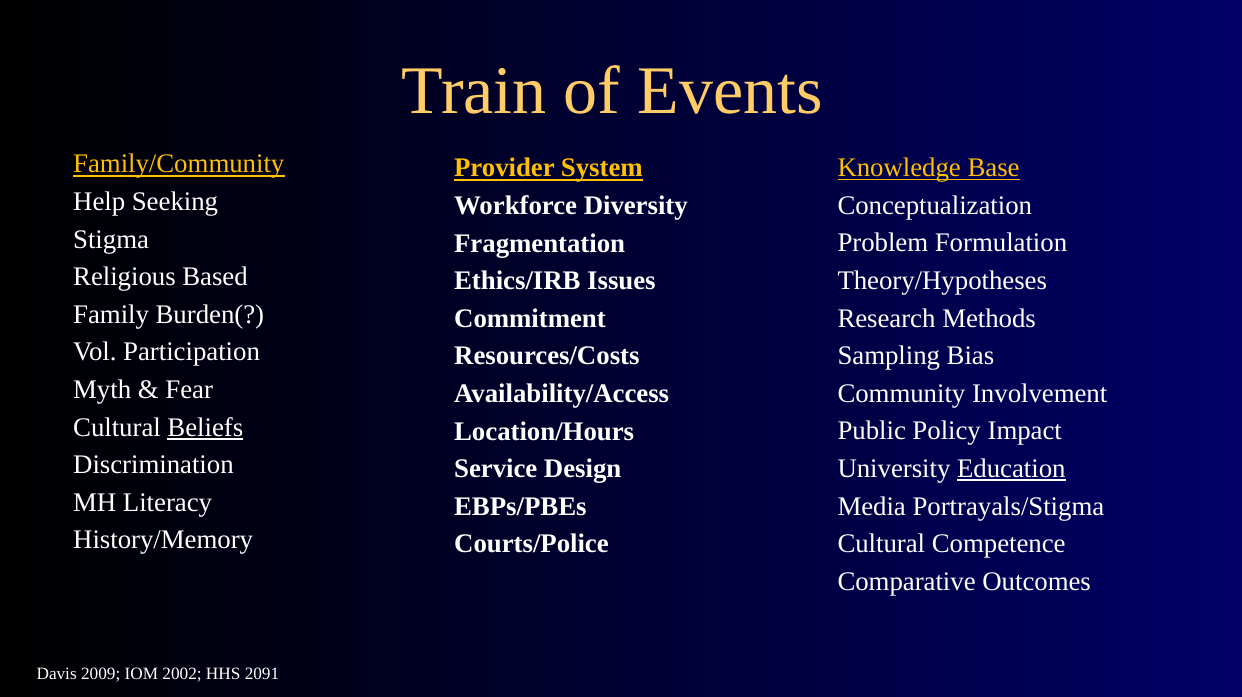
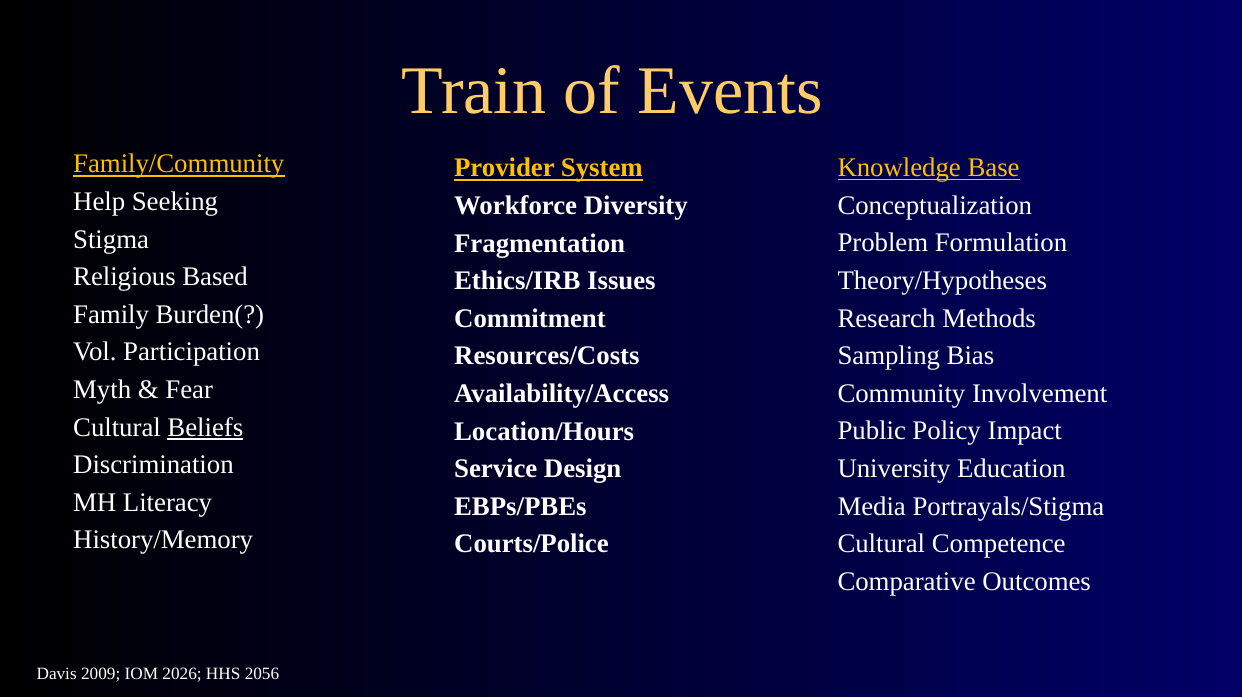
Education underline: present -> none (1011, 469)
2002: 2002 -> 2026 (182, 674)
2091: 2091 -> 2056 (262, 674)
